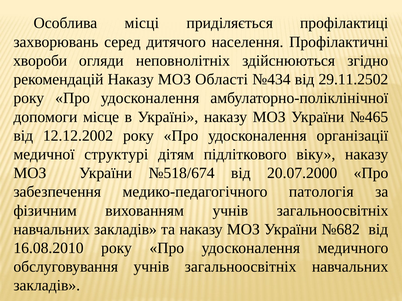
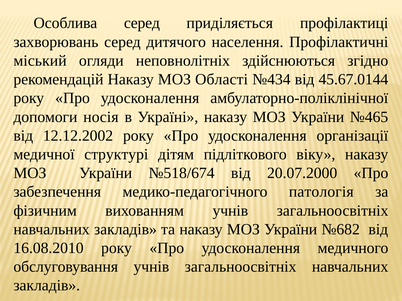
Особлива місці: місці -> серед (142, 23)
хвороби: хвороби -> міський (40, 61)
29.11.2502: 29.11.2502 -> 45.67.0144 (353, 80)
місце: місце -> носія (101, 117)
